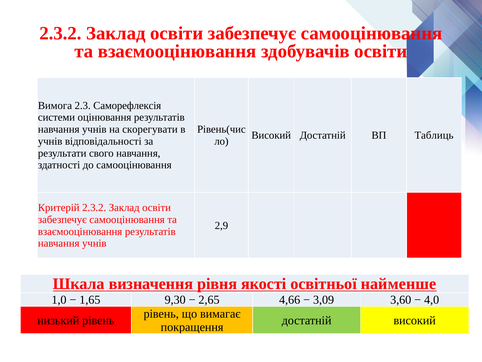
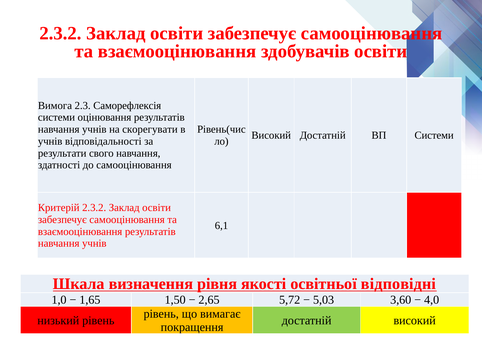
ВП Таблиць: Таблиць -> Системи (434, 135)
2,9: 2,9 -> 6,1 (221, 225)
найменше: найменше -> відповідні (398, 283)
9,30: 9,30 -> 1,50 (175, 300)
4,66: 4,66 -> 5,72 (290, 300)
3,09: 3,09 -> 5,03 (324, 300)
